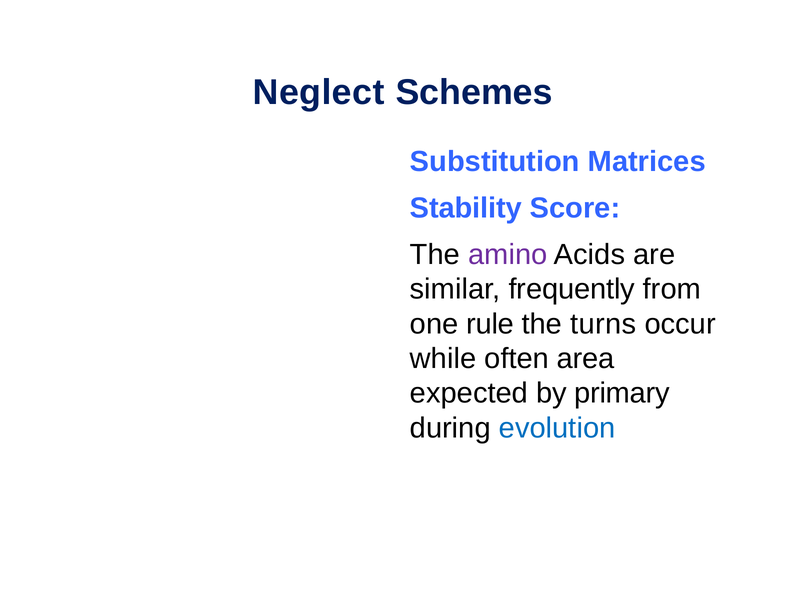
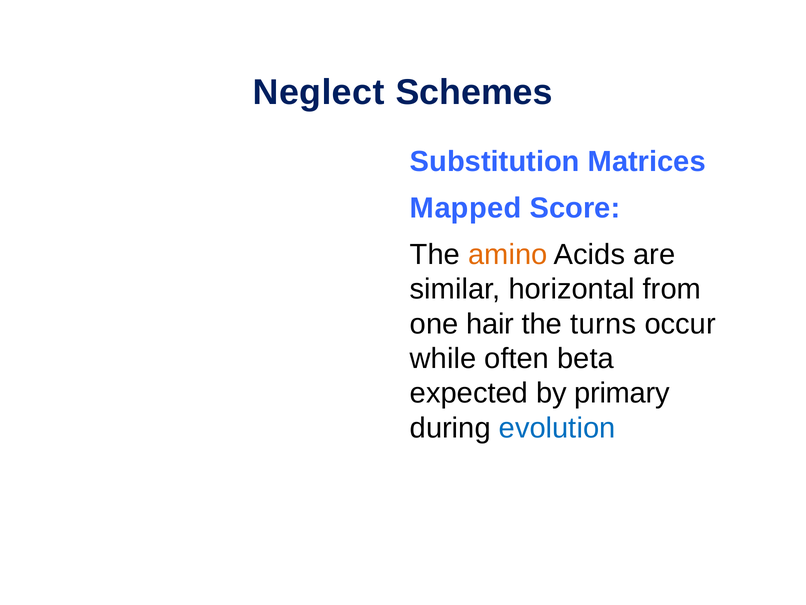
Stability: Stability -> Mapped (466, 208)
amino colour: purple -> orange (508, 254)
frequently: frequently -> horizontal (572, 289)
rule: rule -> hair (490, 324)
area: area -> beta (585, 358)
